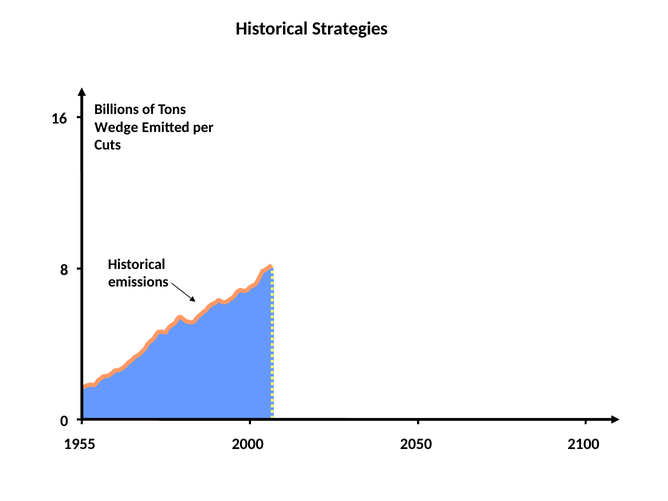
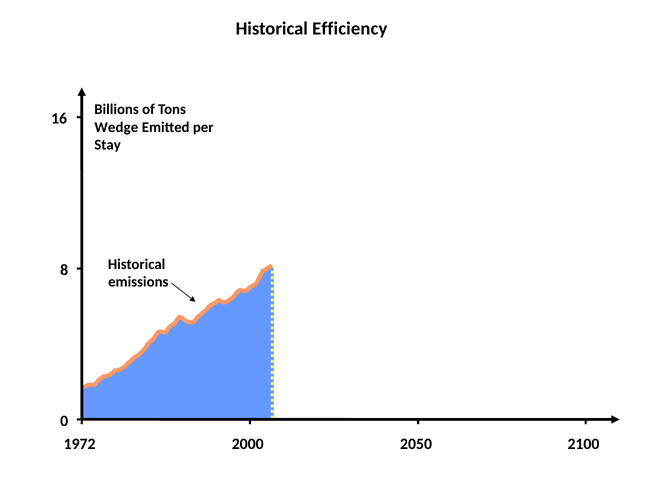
Strategies: Strategies -> Efficiency (350, 29)
Cuts: Cuts -> Stay (108, 145)
1955: 1955 -> 1972 (80, 444)
